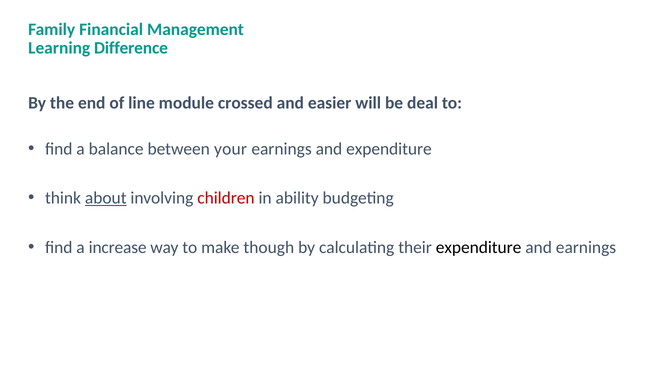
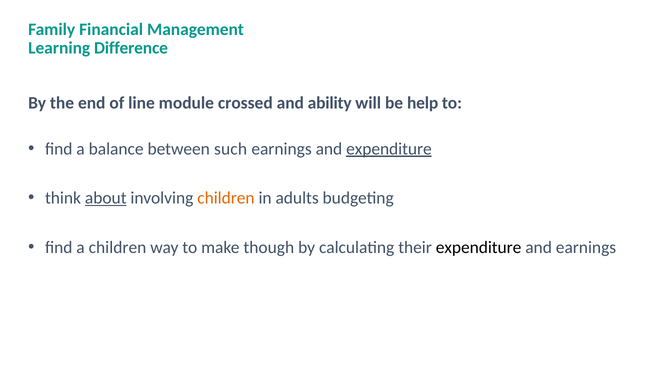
easier: easier -> ability (330, 103)
deal: deal -> help (423, 103)
your: your -> such (231, 149)
expenditure underline: none -> present (389, 149)
children colour: red -> orange (226, 198)
ability: ability -> adults (297, 198)
a increase: increase -> children (118, 248)
